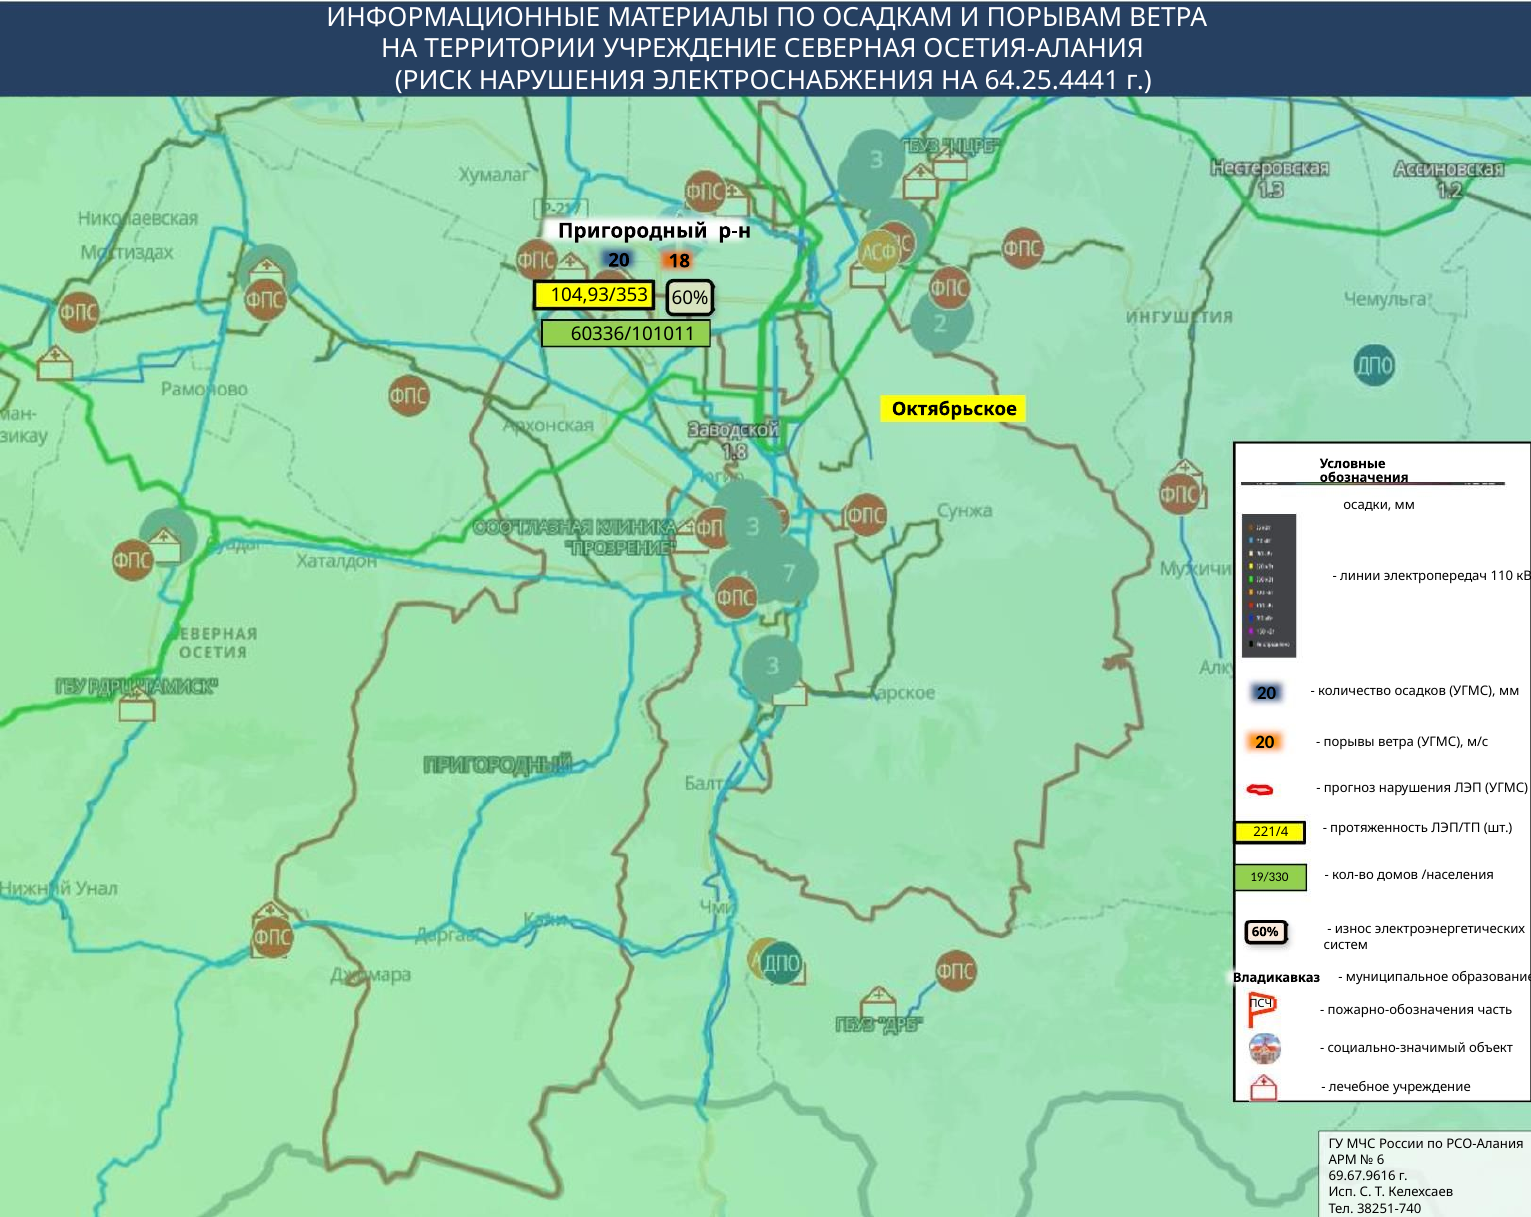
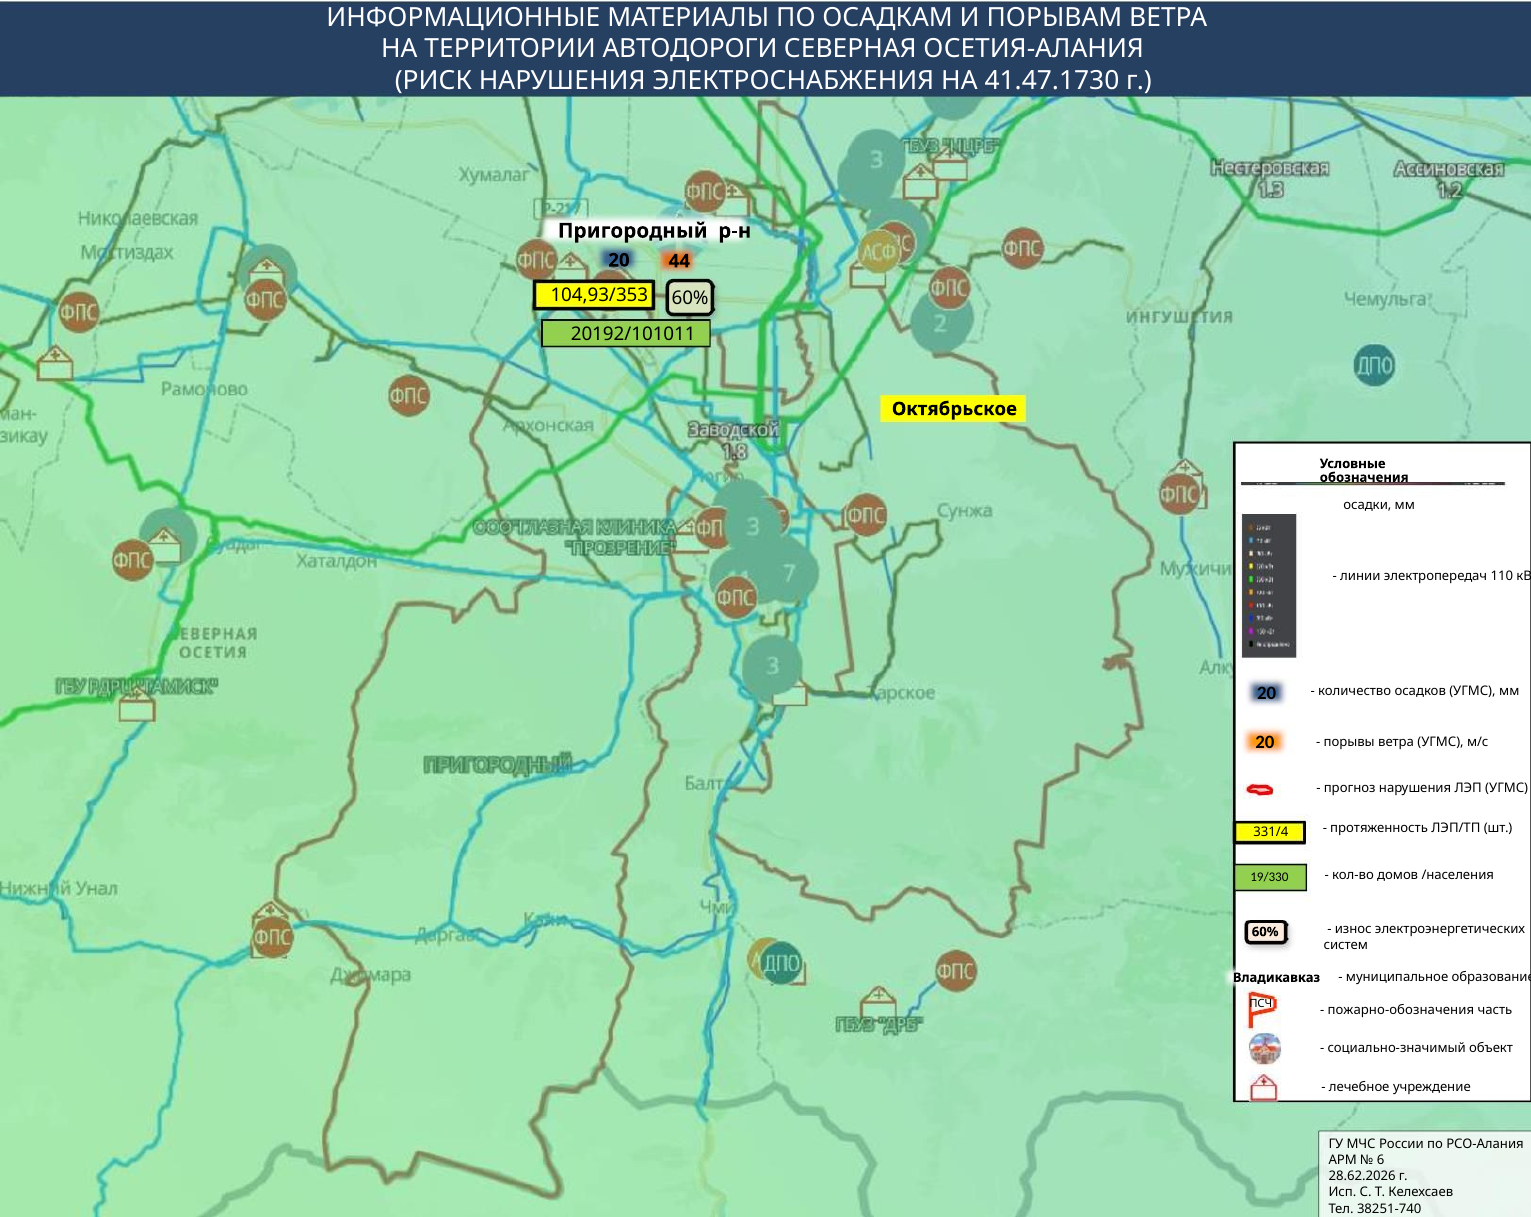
ТЕРРИТОРИИ УЧРЕЖДЕНИЕ: УЧРЕЖДЕНИЕ -> АВТОДОРОГИ (690, 49)
64.25.4441: 64.25.4441 -> 41.47.1730 (1052, 80)
18: 18 -> 44 (679, 261)
60336/101011: 60336/101011 -> 20192/101011 (633, 334)
221/4: 221/4 -> 331/4 (1271, 832)
69.67.9616: 69.67.9616 -> 28.62.2026 (1362, 1176)
